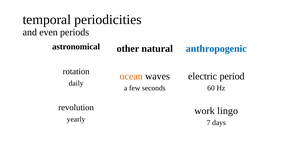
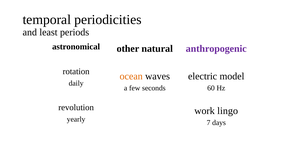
even: even -> least (48, 32)
anthropogenic colour: blue -> purple (216, 49)
period: period -> model (232, 76)
